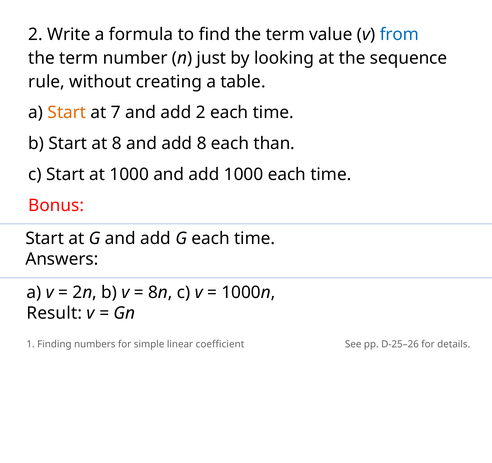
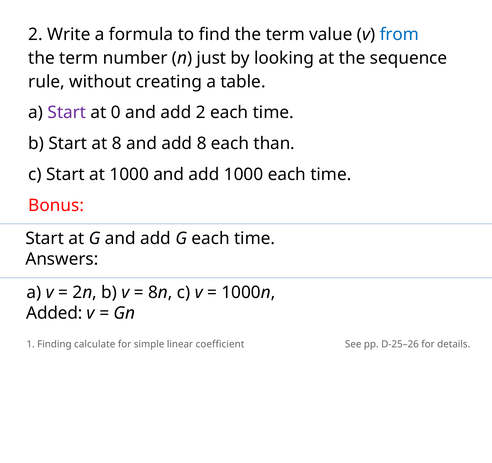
Start colour: orange -> purple (67, 113)
7: 7 -> 0 (116, 113)
Result: Result -> Added (54, 313)
numbers: numbers -> calculate (95, 344)
